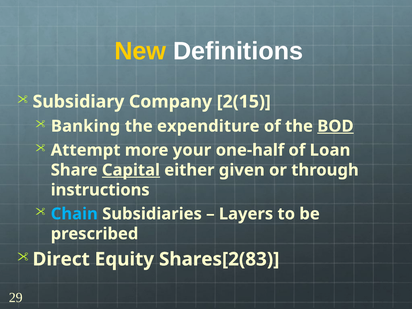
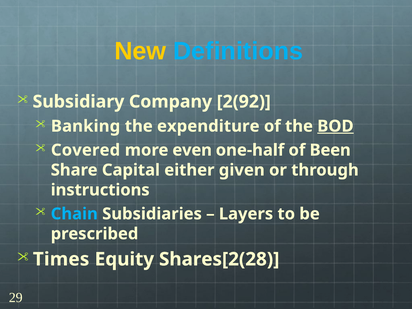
Definitions colour: white -> light blue (238, 51)
2(15: 2(15 -> 2(92 (244, 102)
Attempt: Attempt -> Covered (86, 150)
your: your -> even (192, 150)
Loan: Loan -> Been (330, 150)
Capital underline: present -> none (131, 170)
Direct: Direct -> Times (61, 259)
Shares[2(83: Shares[2(83 -> Shares[2(28 (219, 259)
